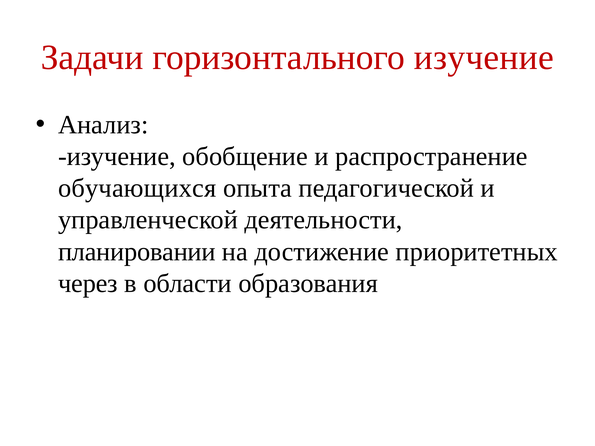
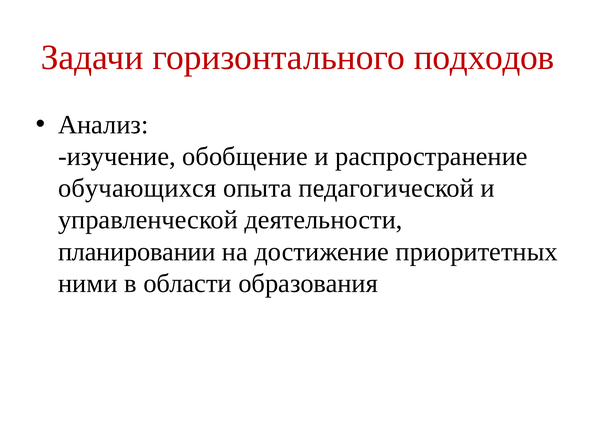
горизонтального изучение: изучение -> подходов (484, 58)
через: через -> ними (88, 284)
